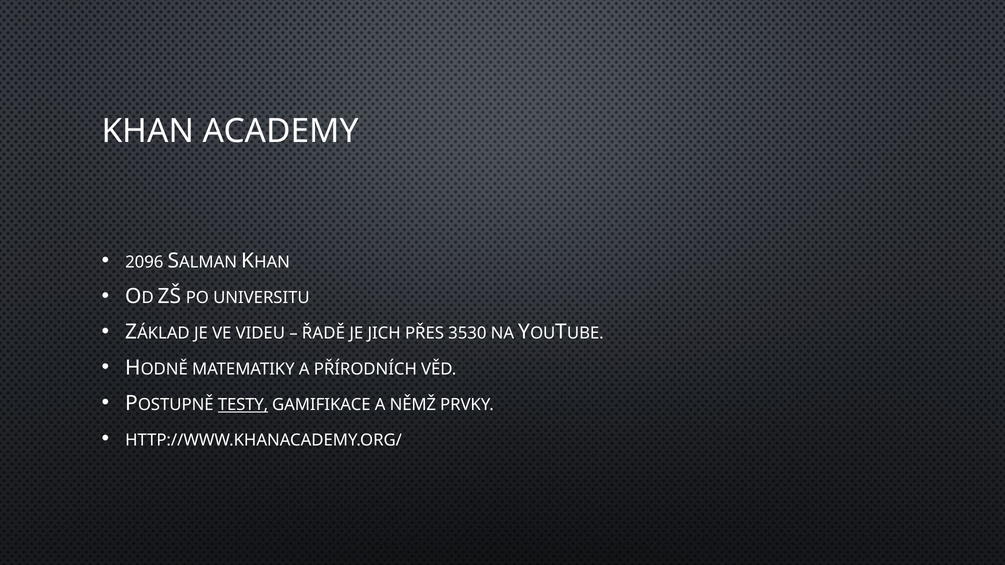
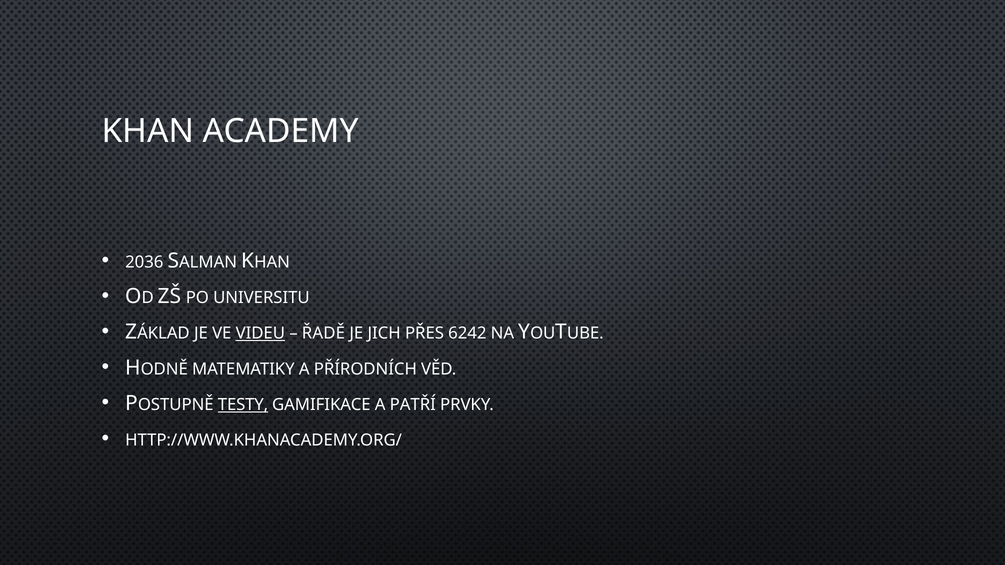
2096: 2096 -> 2036 (144, 262)
VIDEU underline: none -> present (260, 334)
3530: 3530 -> 6242 (467, 334)
NĚMŽ: NĚMŽ -> PATŘÍ (413, 405)
